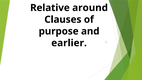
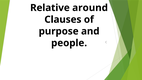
earlier: earlier -> people (69, 43)
